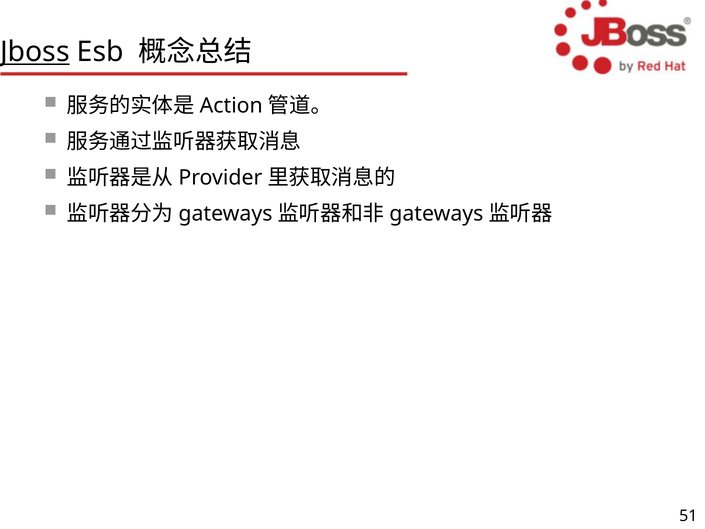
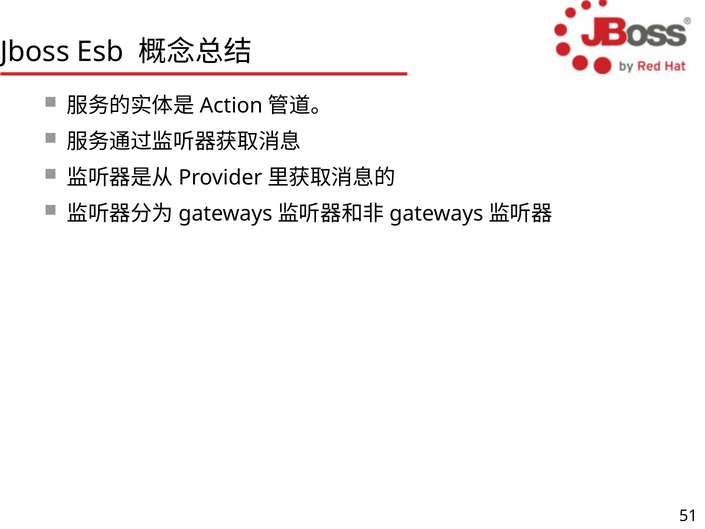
Jboss underline: present -> none (35, 52)
